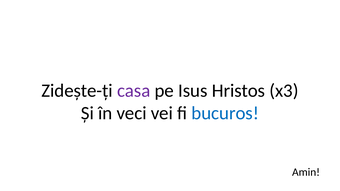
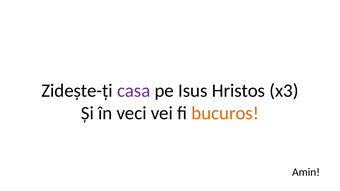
bucuros colour: blue -> orange (225, 113)
